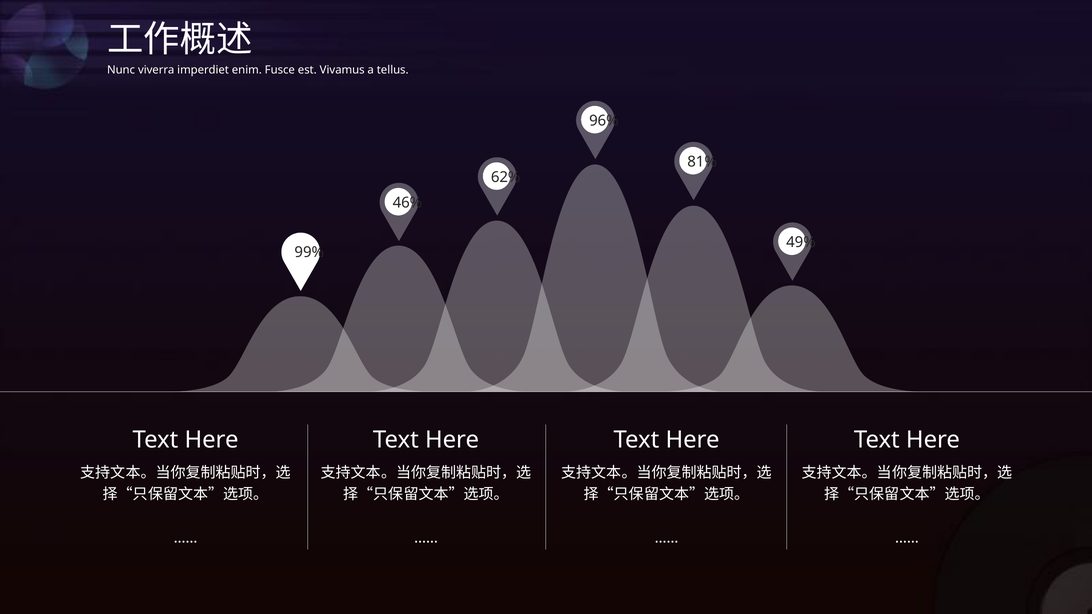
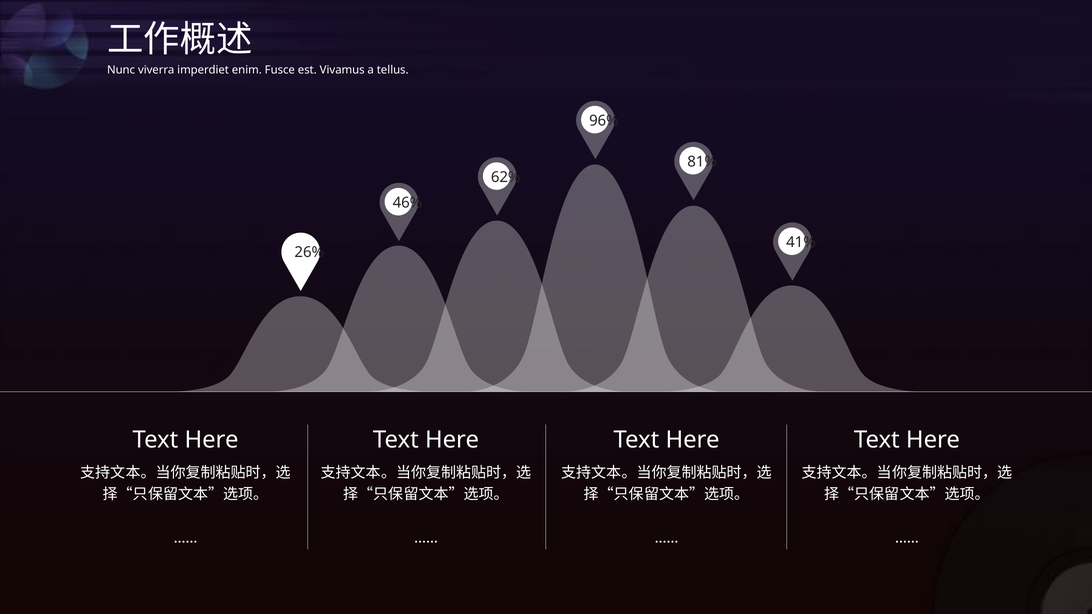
49%: 49% -> 41% (801, 242)
99%: 99% -> 26% (309, 253)
